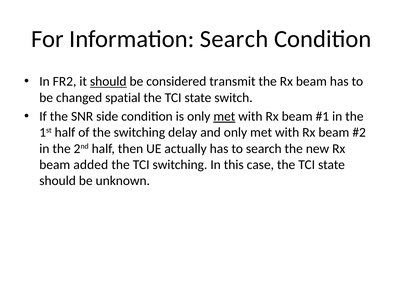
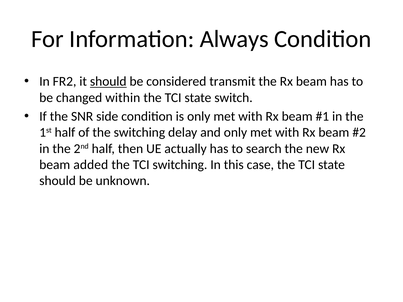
Information Search: Search -> Always (234, 39)
spatial: spatial -> within (123, 98)
met underline: present -> none (224, 116)
